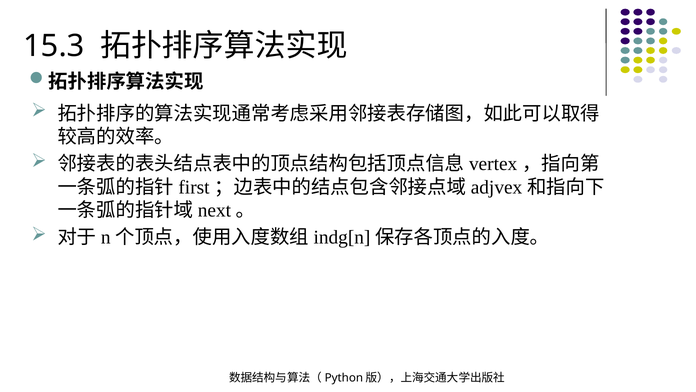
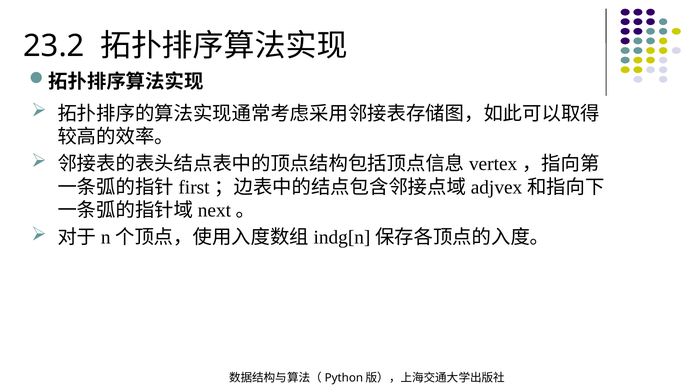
15.3: 15.3 -> 23.2 (54, 46)
